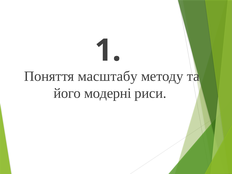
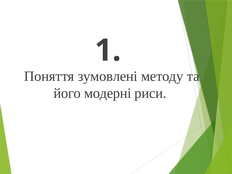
масштабу: масштабу -> зумовлені (108, 76)
